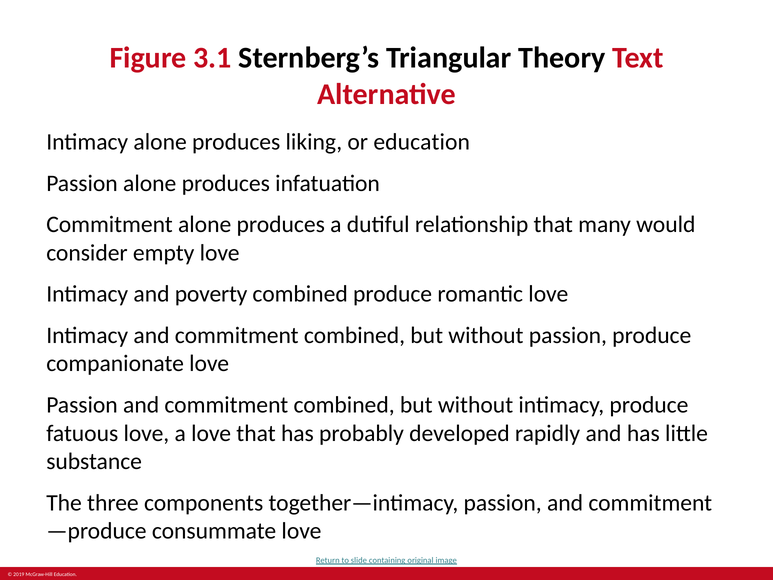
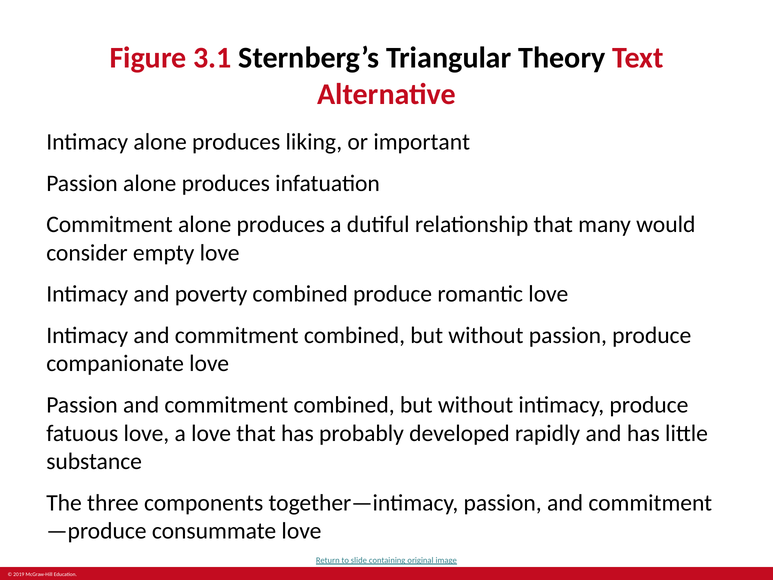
or education: education -> important (422, 142)
